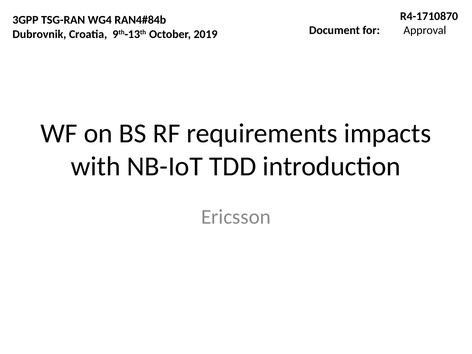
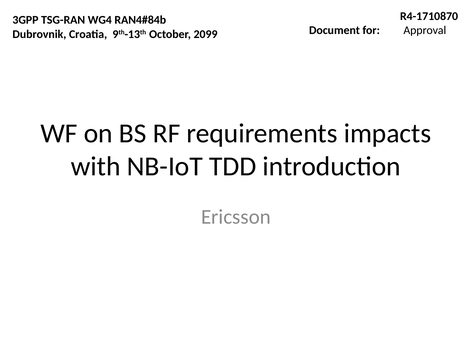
2019: 2019 -> 2099 (206, 34)
